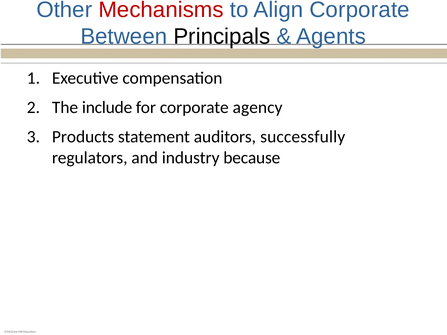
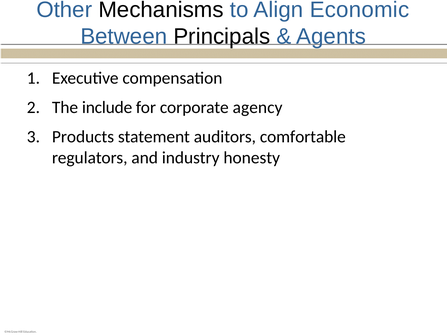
Mechanisms colour: red -> black (161, 10)
Align Corporate: Corporate -> Economic (360, 10)
successfully: successfully -> comfortable (303, 137)
because: because -> honesty (252, 158)
